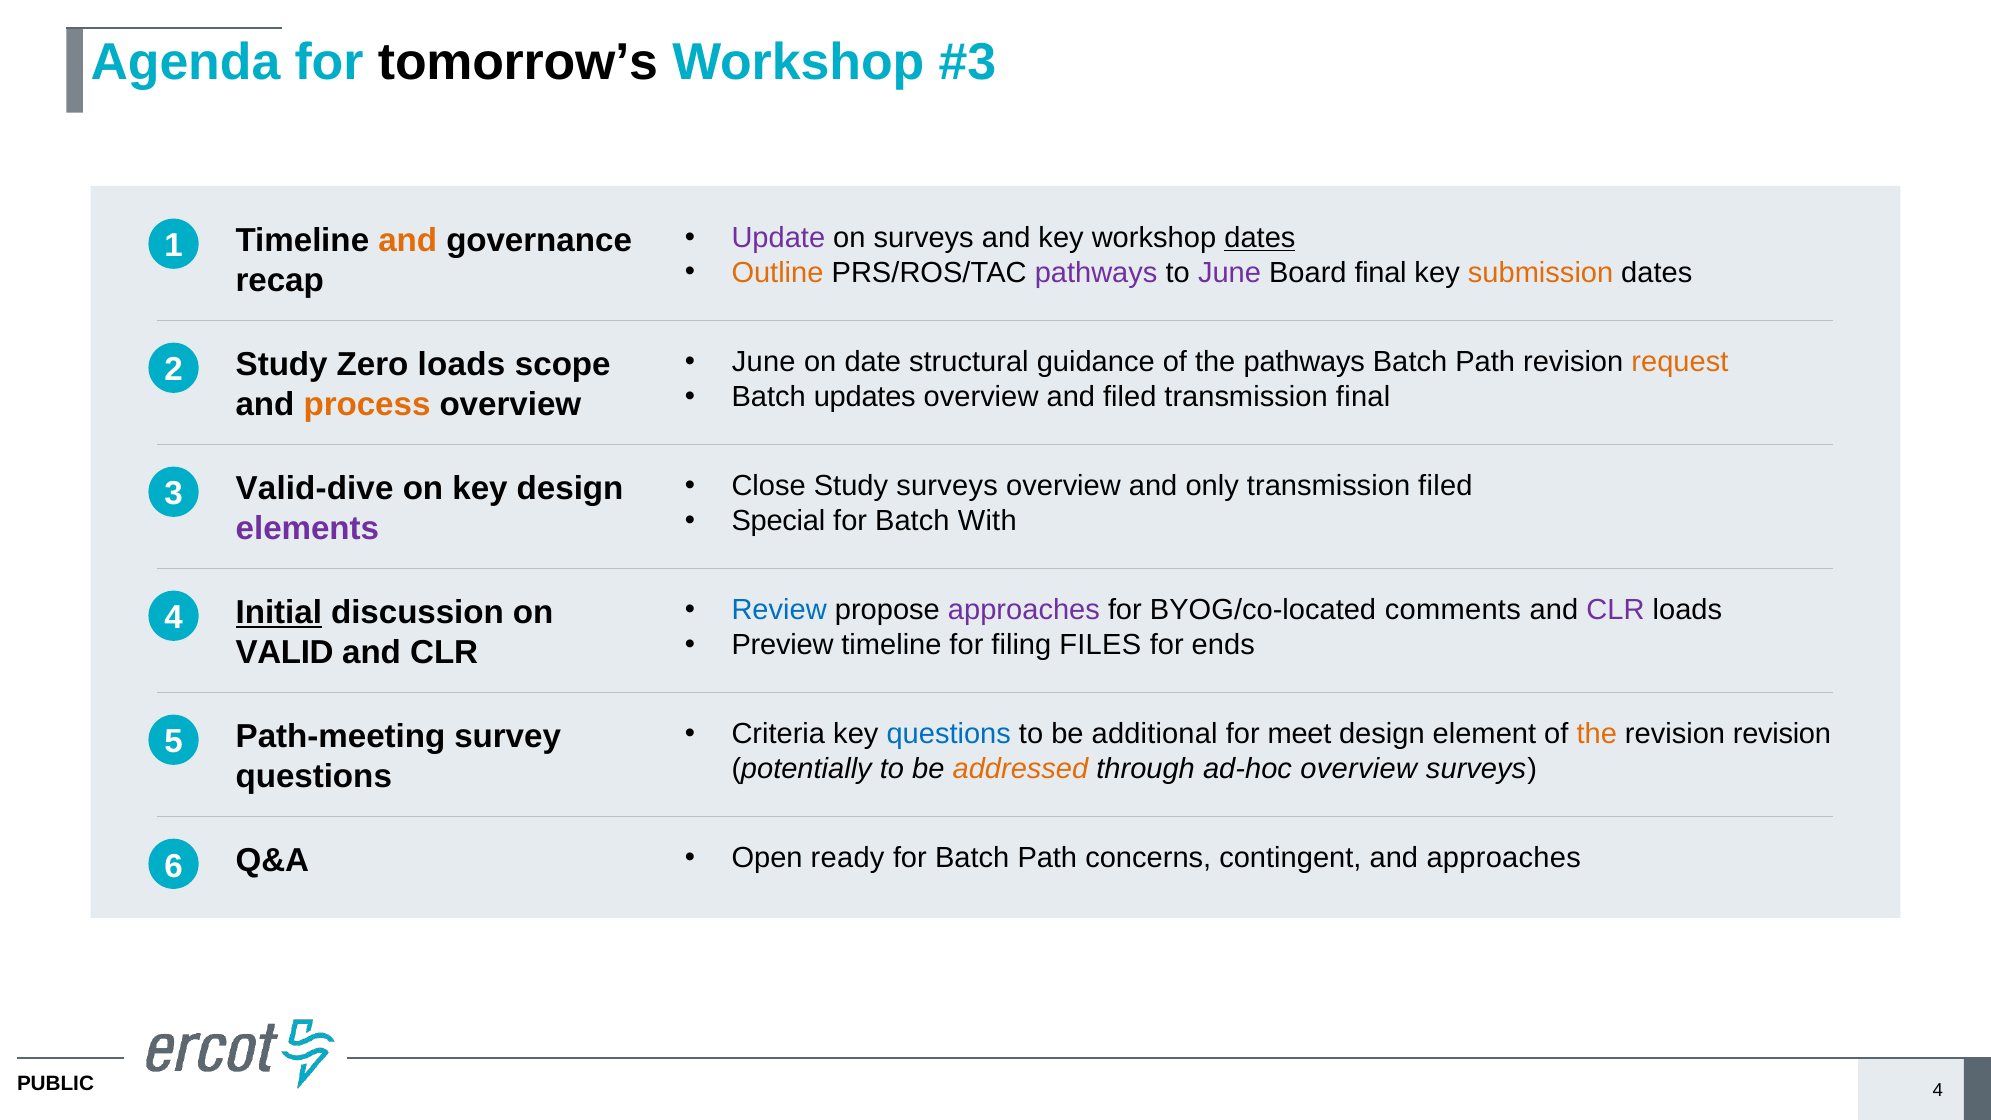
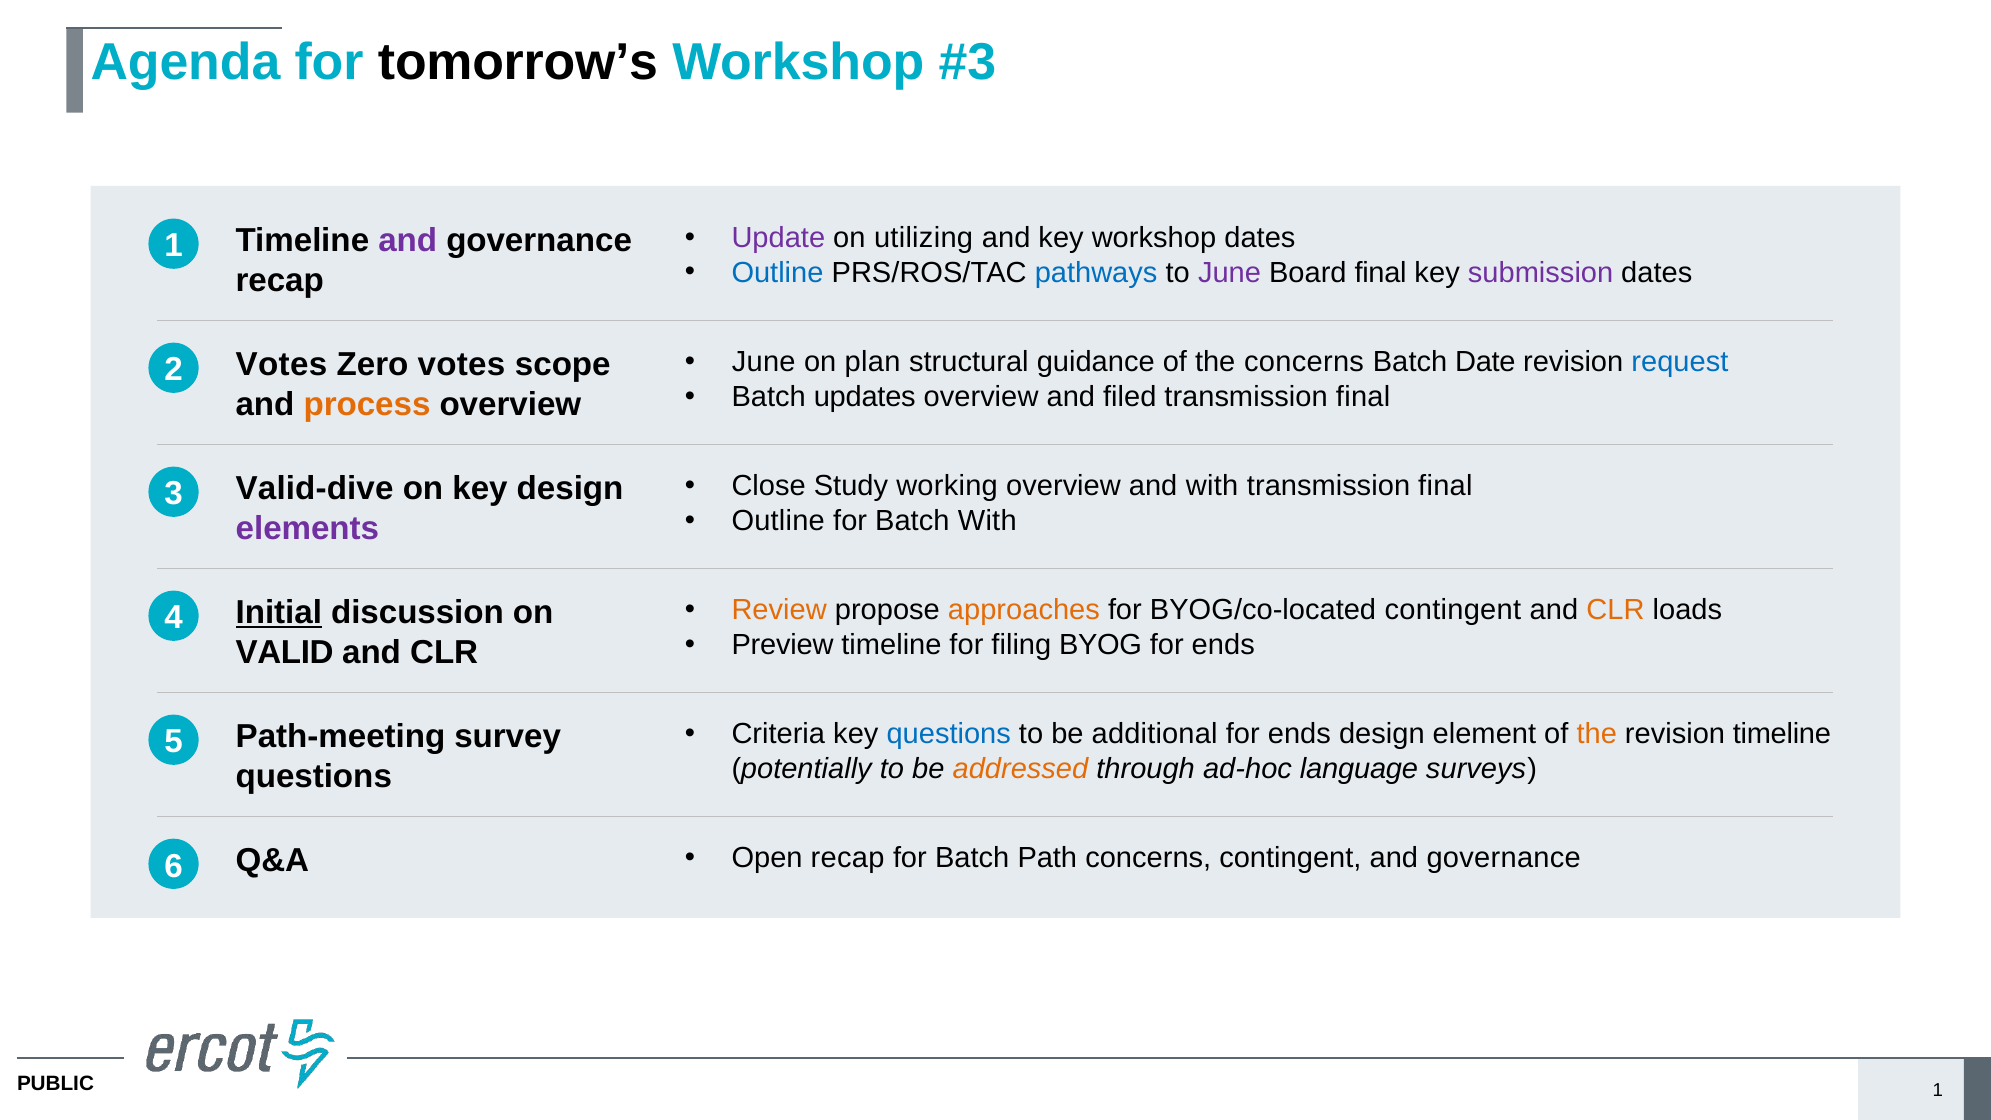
on surveys: surveys -> utilizing (924, 238)
dates underline: present -> none (1260, 238)
and colour: orange -> purple (408, 241)
Outline colour: orange -> blue (777, 273)
pathways colour: purple -> blue (1096, 273)
submission colour: orange -> purple (1541, 273)
date: date -> plan (873, 362)
the pathways: pathways -> concerns (1304, 362)
Path: Path -> Date (1485, 362)
request colour: orange -> blue (1680, 362)
2 Study: Study -> Votes (282, 365)
Zero loads: loads -> votes (461, 365)
Study surveys: surveys -> working (947, 486)
and only: only -> with (1212, 486)
filed: filed -> final (1445, 486)
Special: Special -> Outline (778, 521)
Review colour: blue -> orange (779, 610)
approaches colour: purple -> orange (1024, 610)
BYOG/co-located comments: comments -> contingent (1453, 610)
CLR colour: purple -> orange (1615, 610)
FILES: FILES -> BYOG (1101, 645)
meet: meet -> ends (1299, 734)
revision revision: revision -> timeline (1782, 734)
ad-hoc overview: overview -> language (1359, 769)
Open ready: ready -> recap (848, 858)
approaches: approaches -> governance (1504, 858)
4: 4 -> 1 (1938, 1090)
